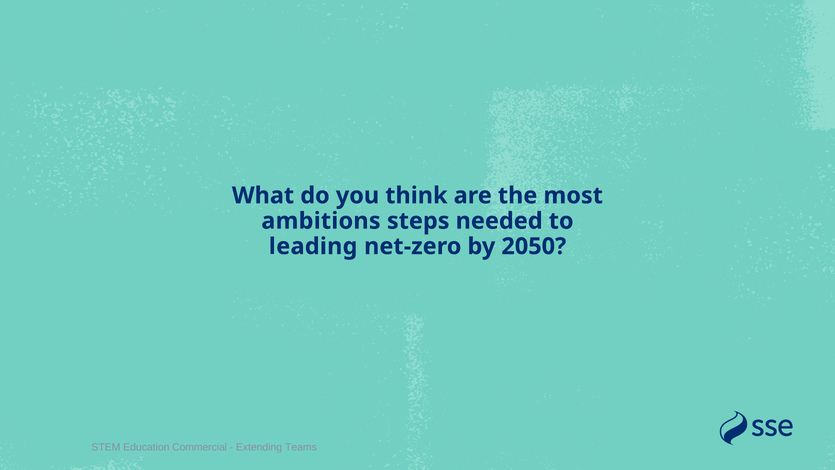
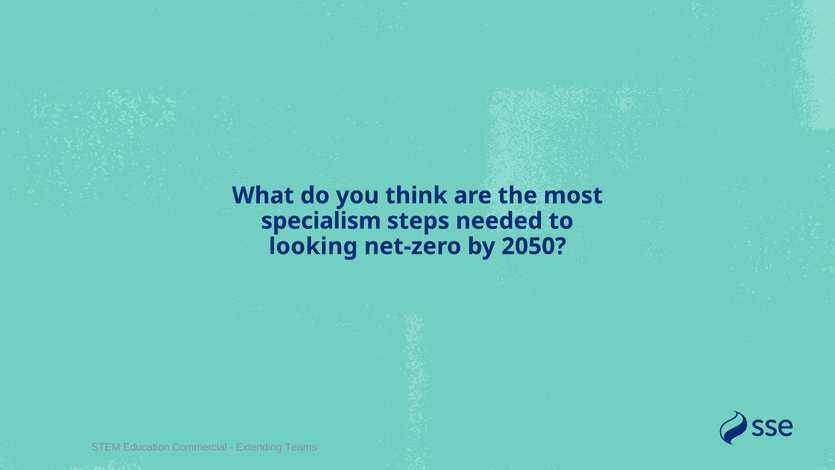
ambitions: ambitions -> specialism (321, 221)
leading: leading -> looking (313, 246)
